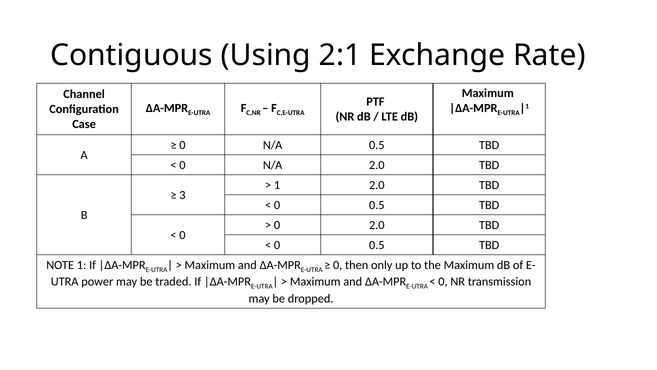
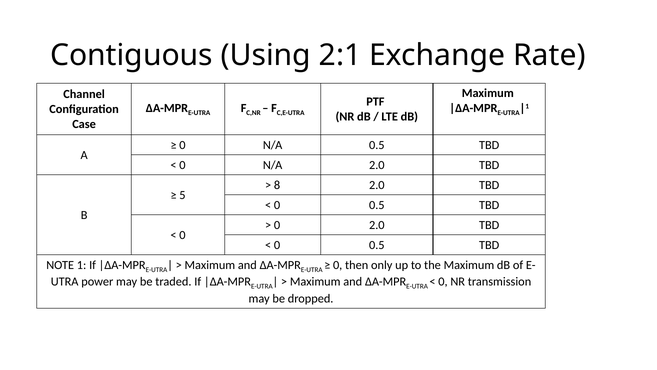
1: 1 -> 8 (277, 185)
3: 3 -> 5 (182, 195)
